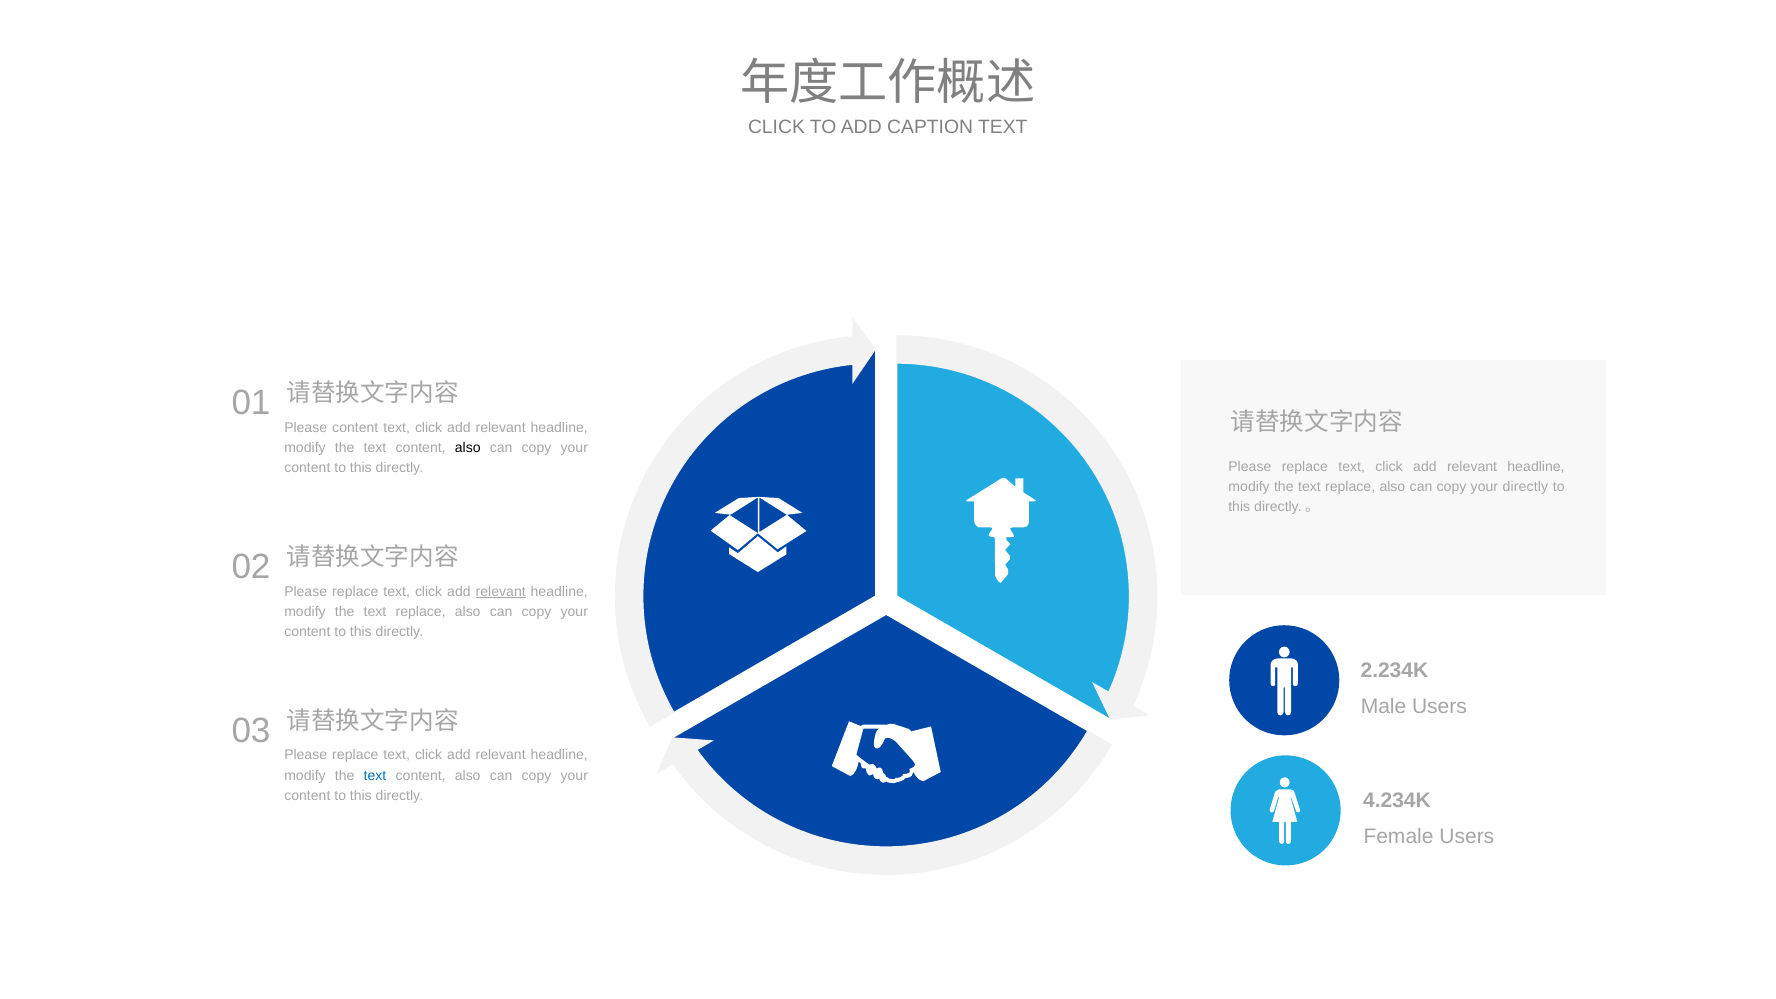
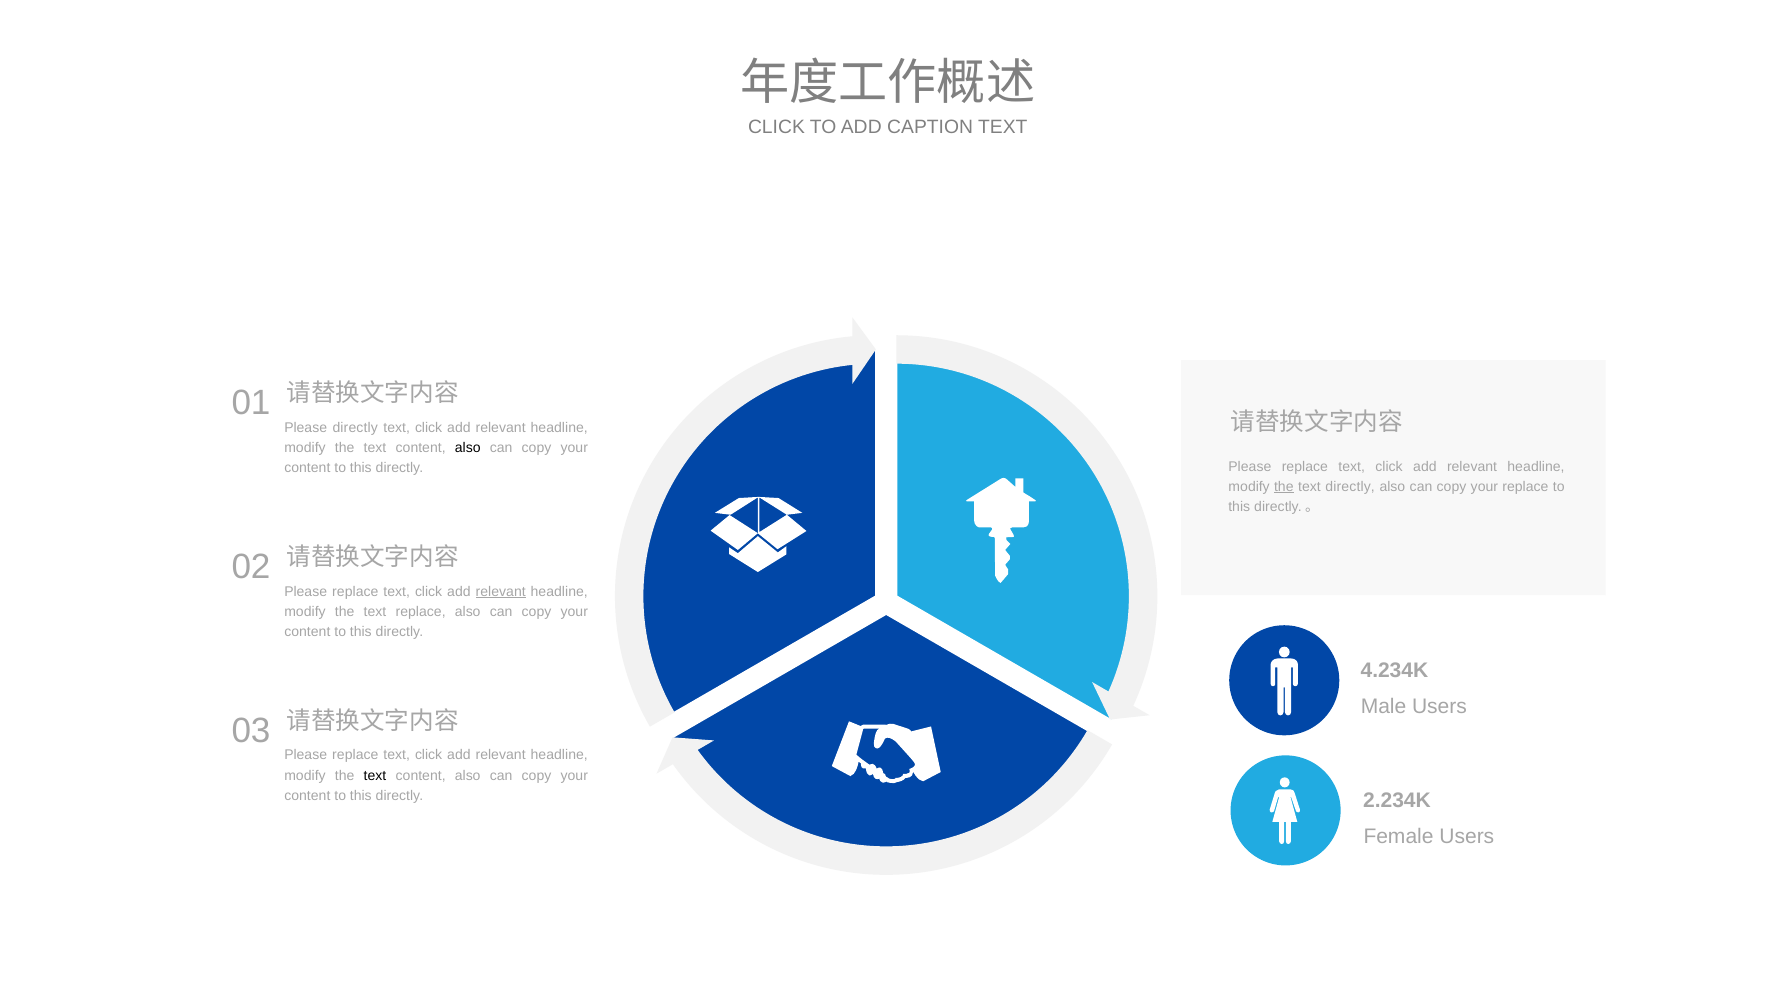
Please content: content -> directly (355, 428)
the underline: none -> present (1284, 487)
replace: replace -> directly (1350, 487)
your directly: directly -> replace (1525, 487)
2.234K: 2.234K -> 4.234K (1394, 671)
text colour: blue -> black (375, 775)
4.234K: 4.234K -> 2.234K (1397, 801)
